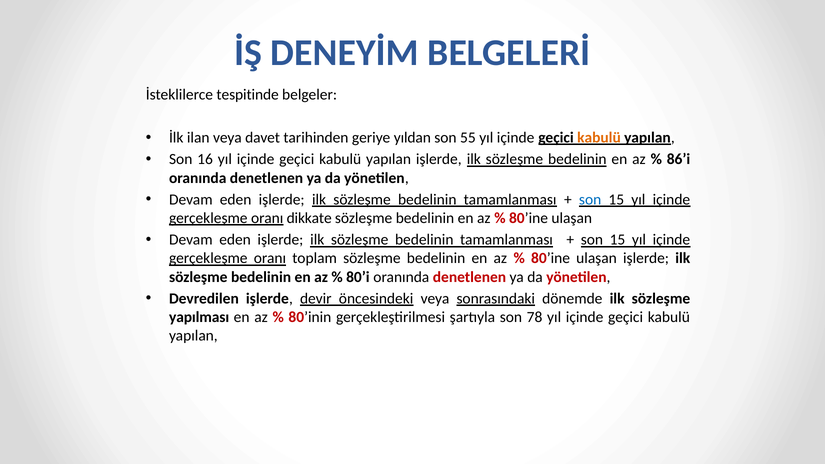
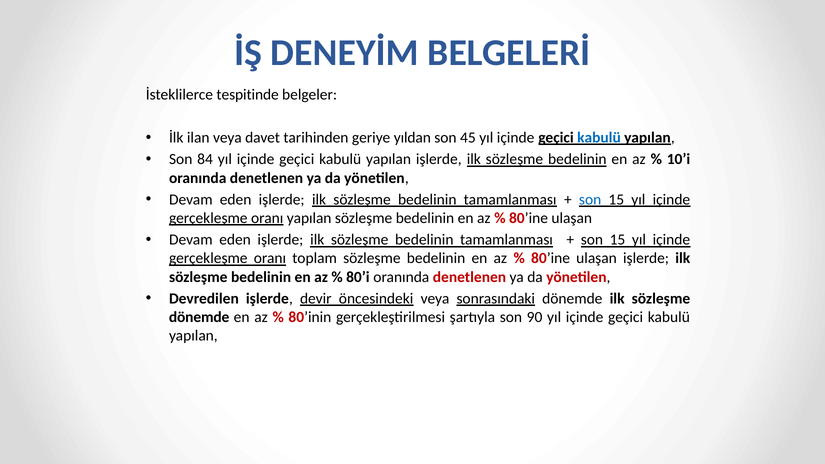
55: 55 -> 45 (468, 138)
kabulü colour: orange -> blue (599, 138)
16: 16 -> 84 (205, 159)
86’i: 86’i -> 10’i (678, 159)
oranı dikkate: dikkate -> yapılan (309, 218)
yapılması: yapılması -> dönemde (199, 317)
78: 78 -> 90 (535, 317)
